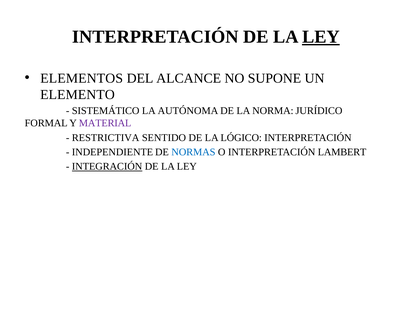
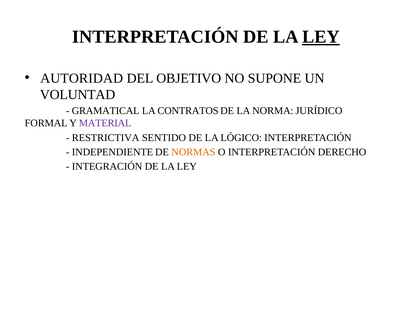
ELEMENTOS: ELEMENTOS -> AUTORIDAD (82, 78)
ALCANCE: ALCANCE -> OBJETIVO (189, 78)
ELEMENTO: ELEMENTO -> VOLUNTAD (78, 95)
SISTEMÁTICO: SISTEMÁTICO -> GRAMATICAL (106, 111)
AUTÓNOMA: AUTÓNOMA -> CONTRATOS (188, 111)
NORMAS colour: blue -> orange (193, 152)
LAMBERT: LAMBERT -> DERECHO (342, 152)
INTEGRACIÓN underline: present -> none (107, 166)
